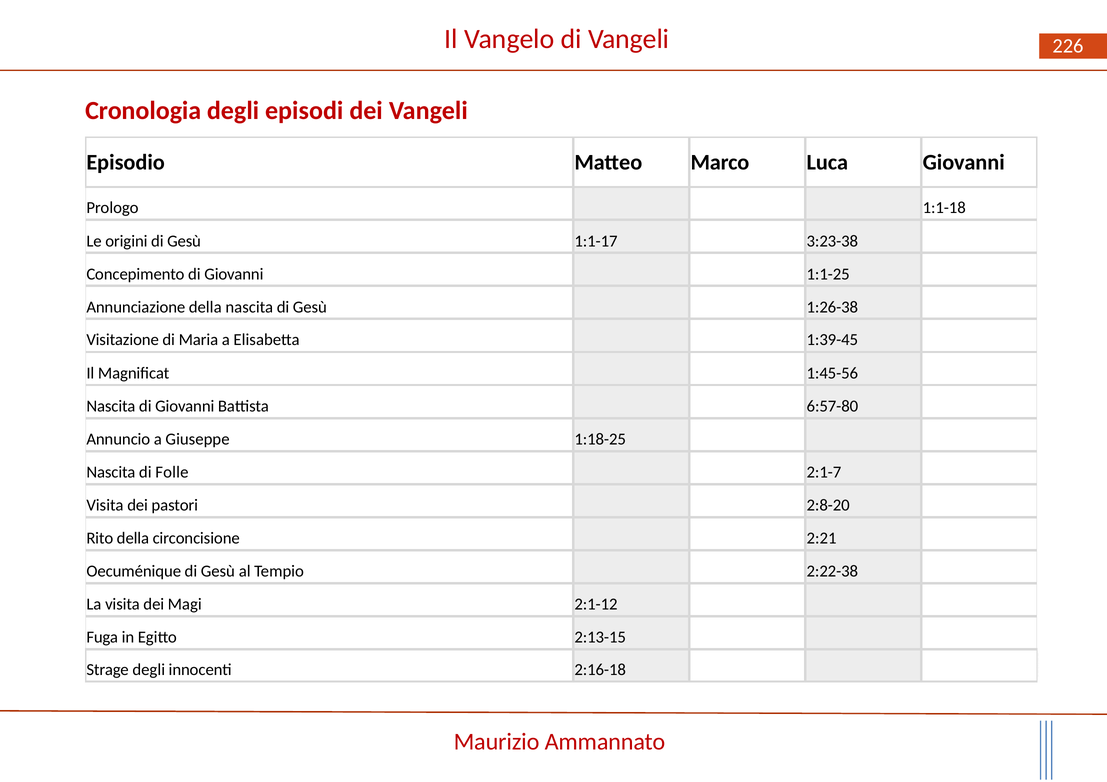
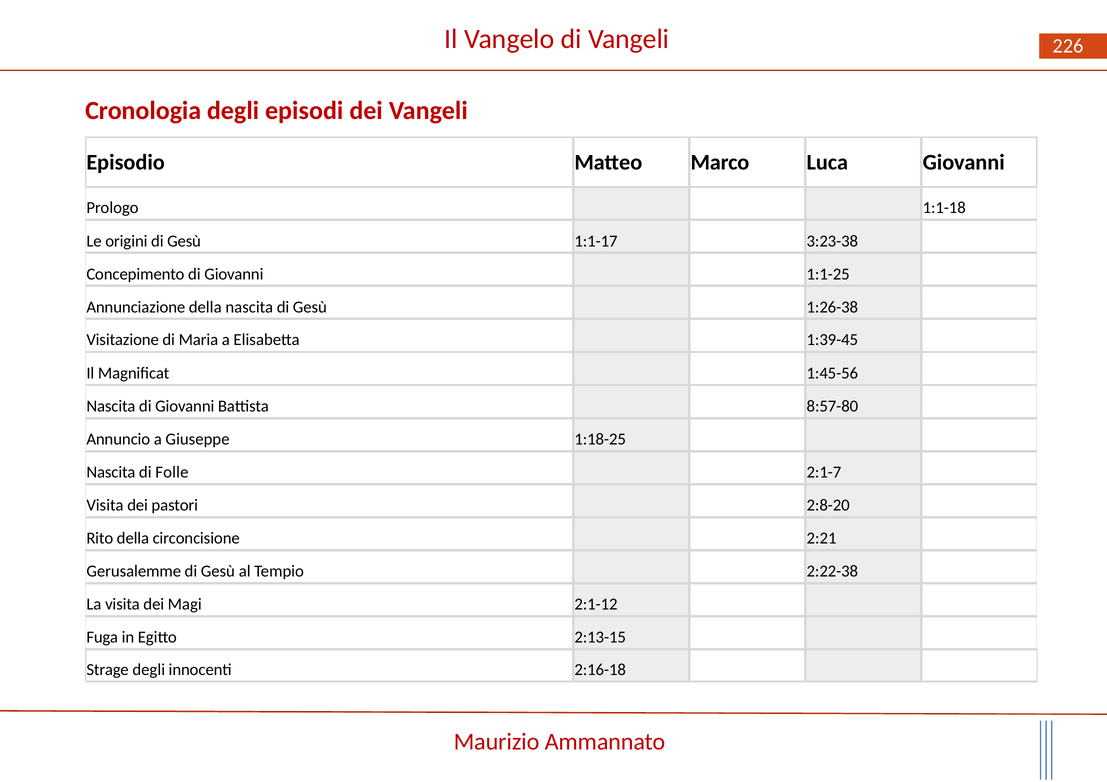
6:57-80: 6:57-80 -> 8:57-80 (832, 406)
Oecuménique: Oecuménique -> Gerusalemme (134, 571)
